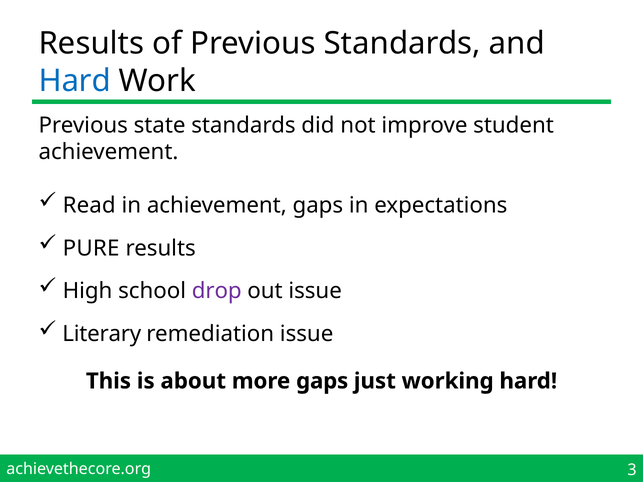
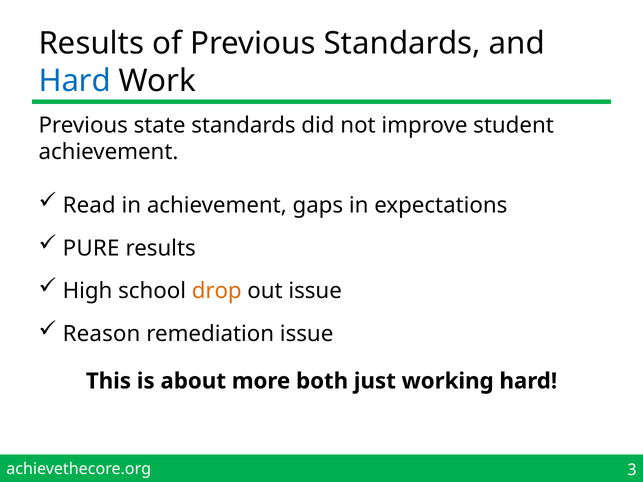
drop colour: purple -> orange (217, 291)
Literary: Literary -> Reason (102, 334)
more gaps: gaps -> both (322, 381)
